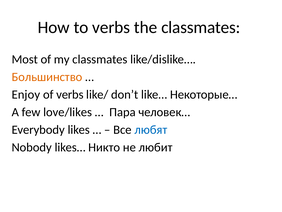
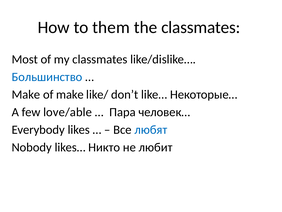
to verbs: verbs -> them (111, 27)
Большинство colour: orange -> blue (47, 77)
Enjoy: Enjoy -> Make (26, 94)
of verbs: verbs -> make (70, 94)
love/likes: love/likes -> love/able (68, 112)
